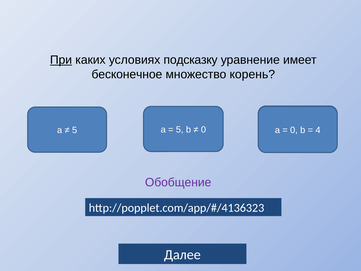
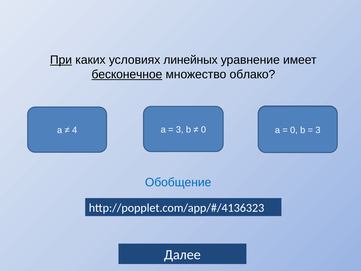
подсказку: подсказку -> линейных (191, 60)
бесконечное underline: none -> present (127, 74)
корень: корень -> облако (252, 74)
5: 5 -> 3 (180, 129)
5: 5 -> 4 (75, 130)
4: 4 -> 3 (318, 130)
Обобщение colour: purple -> blue (178, 182)
